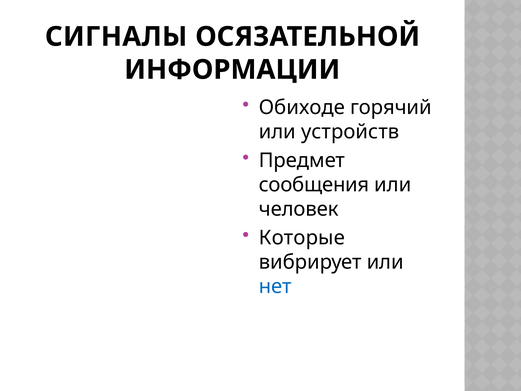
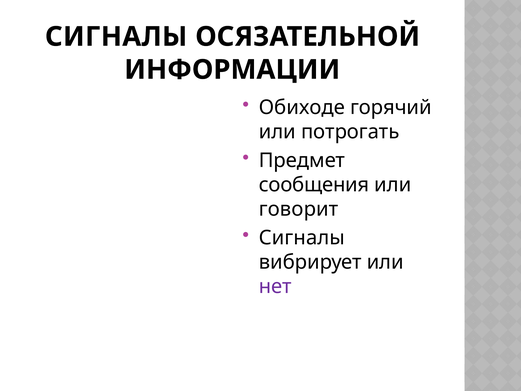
устройств: устройств -> потрогать (350, 132)
человек: человек -> говорит (299, 209)
Которые: Которые -> Сигналы (302, 238)
нет colour: blue -> purple (275, 286)
